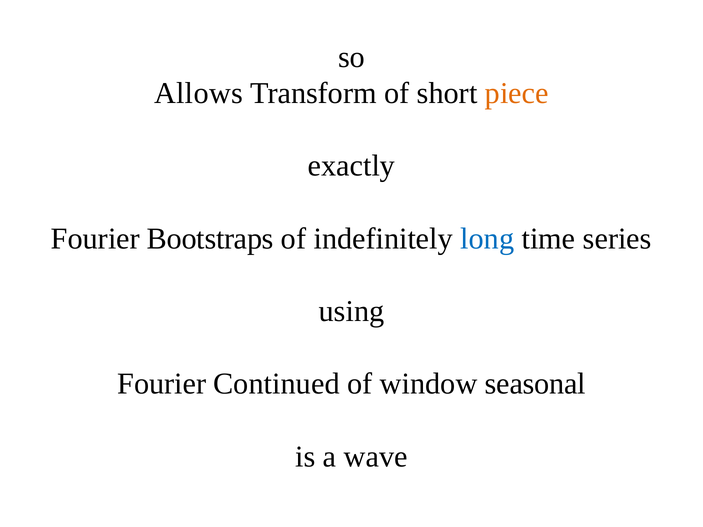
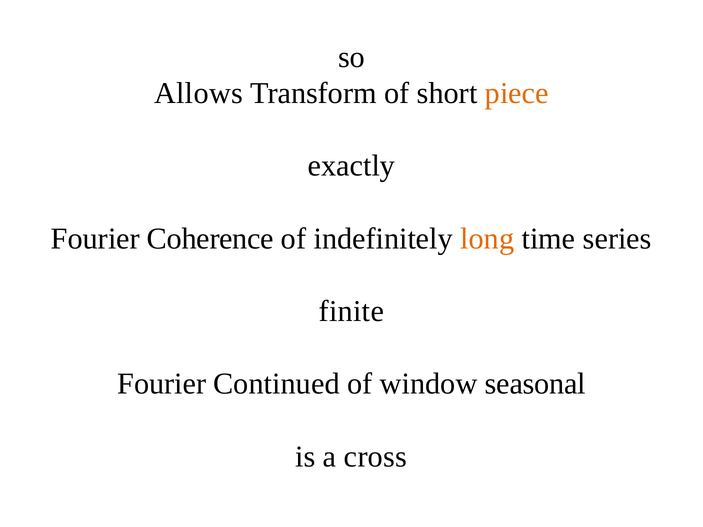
Bootstraps: Bootstraps -> Coherence (210, 239)
long colour: blue -> orange (487, 239)
using: using -> finite (351, 311)
wave: wave -> cross (376, 457)
